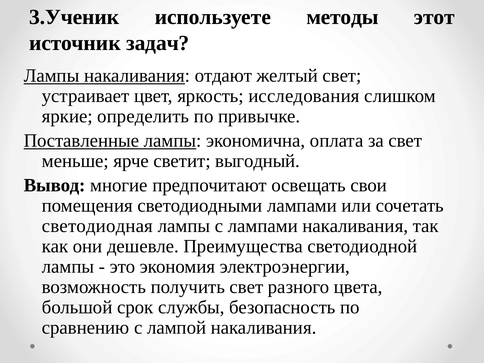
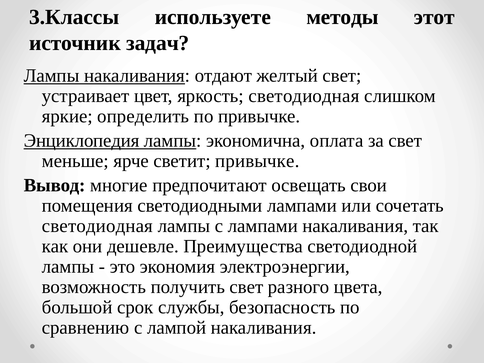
3.Ученик: 3.Ученик -> 3.Классы (74, 17)
яркость исследования: исследования -> светодиодная (304, 96)
Поставленные: Поставленные -> Энциклопедия (82, 141)
светит выгодный: выгодный -> привычке (257, 161)
